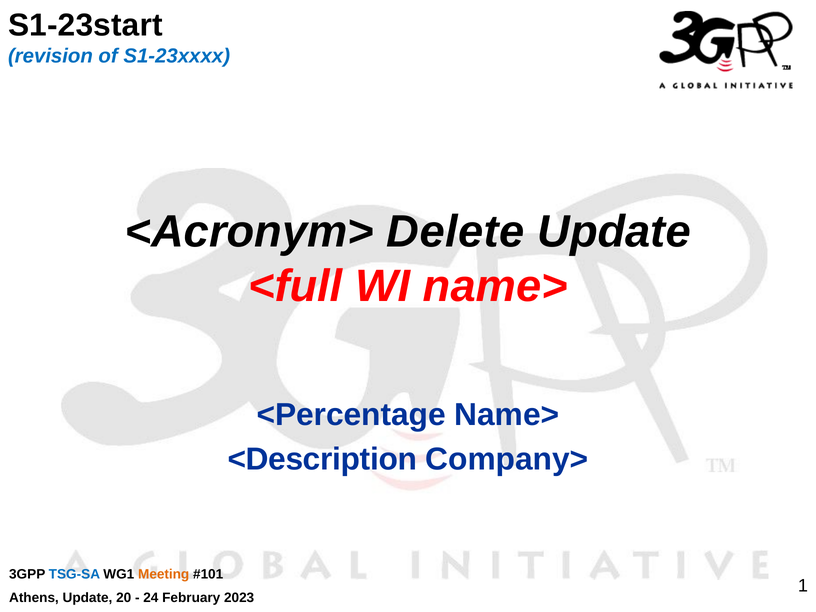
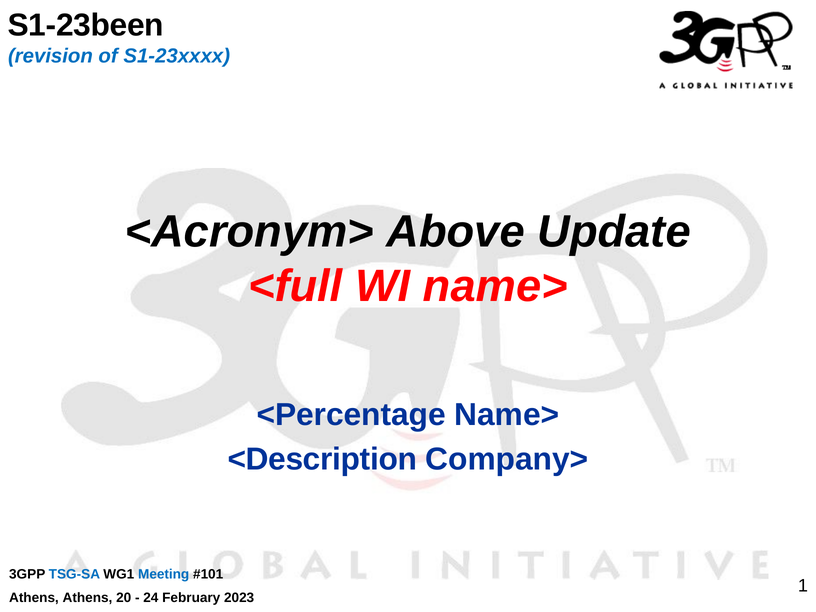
S1-23start: S1-23start -> S1-23been (86, 25)
Delete: Delete -> Above (456, 232)
Meeting colour: orange -> blue (164, 574)
Athens Update: Update -> Athens (87, 598)
